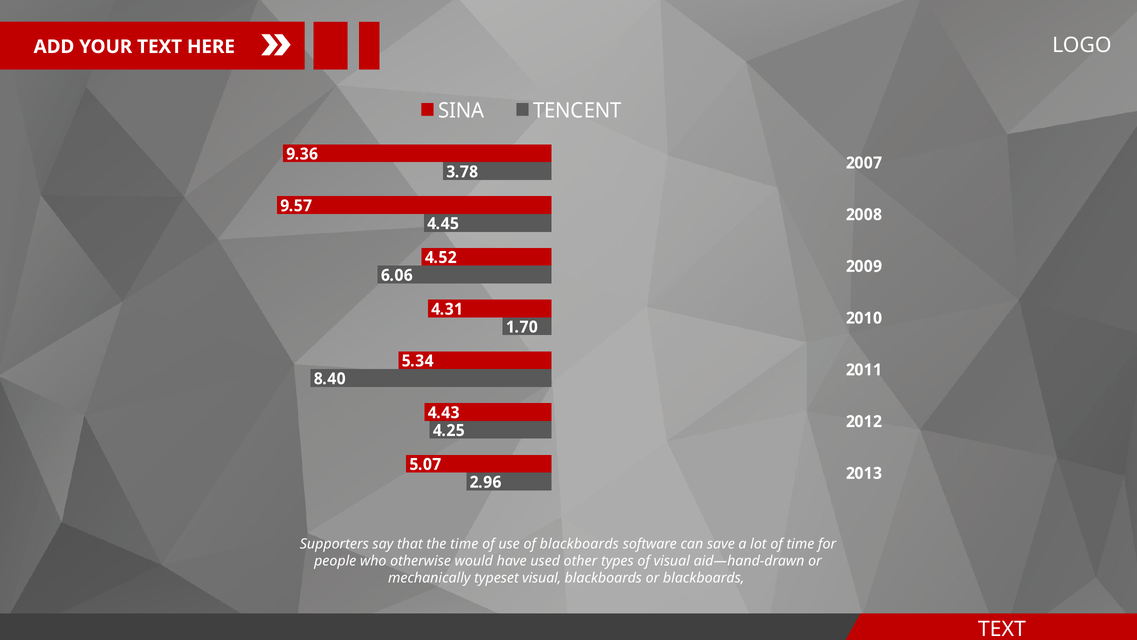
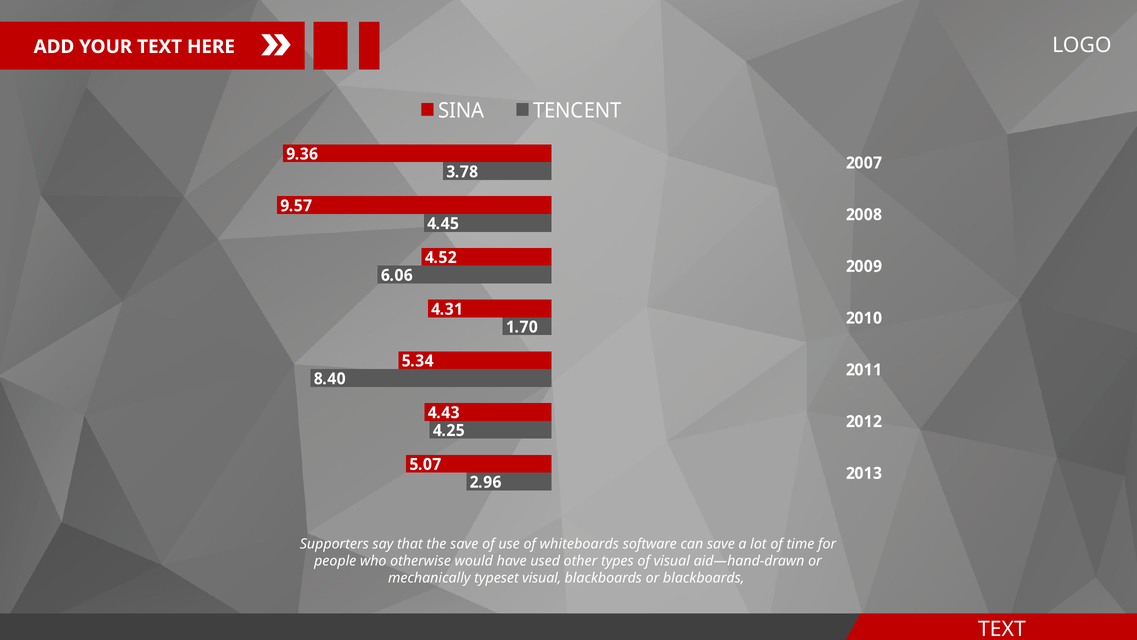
the time: time -> save (464, 544)
of blackboards: blackboards -> whiteboards (579, 544)
